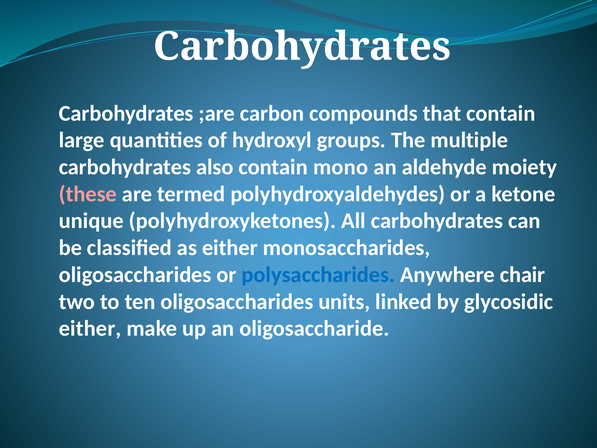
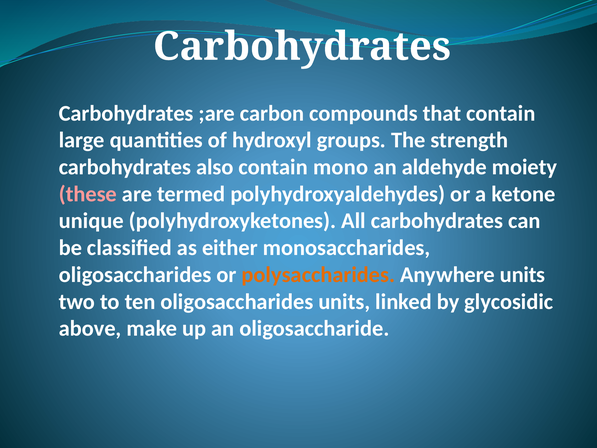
multiple: multiple -> strength (469, 140)
polysaccharides colour: blue -> orange (318, 275)
Anywhere chair: chair -> units (523, 275)
either: either -> above (90, 328)
